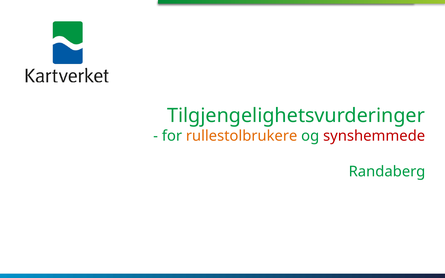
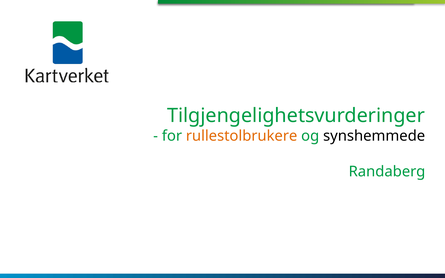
synshemmede colour: red -> black (374, 136)
